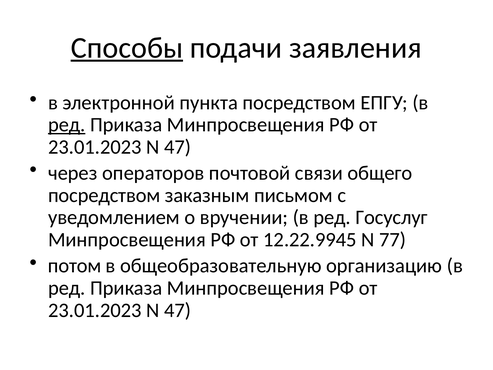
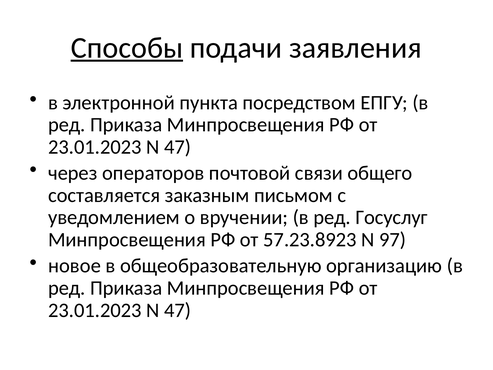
ред underline: present -> none (67, 125)
посредством: посредством -> составляется (104, 195)
12.22.9945: 12.22.9945 -> 57.23.8923 (310, 240)
77: 77 -> 97 (393, 240)
потом: потом -> новое (75, 266)
